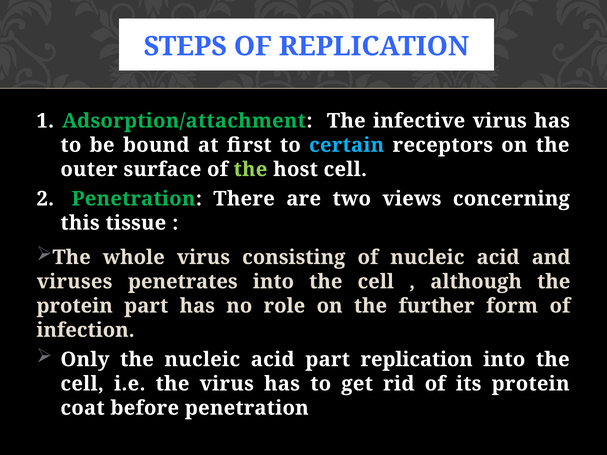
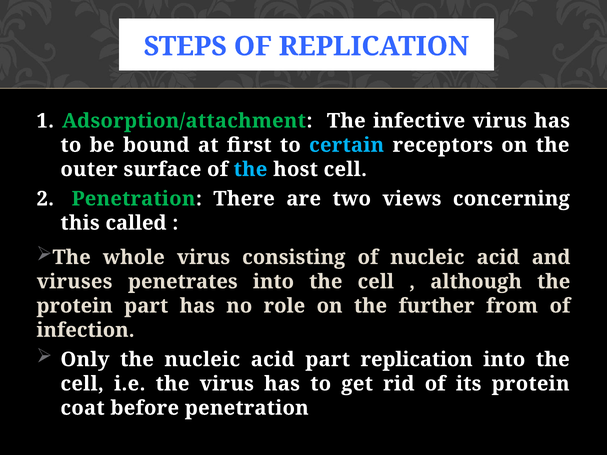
the colour: light green -> light blue (250, 169)
tissue: tissue -> called (136, 223)
form: form -> from (512, 306)
